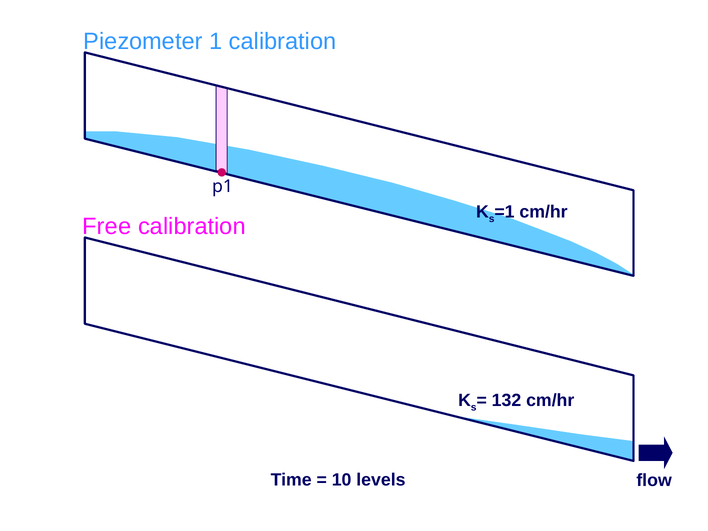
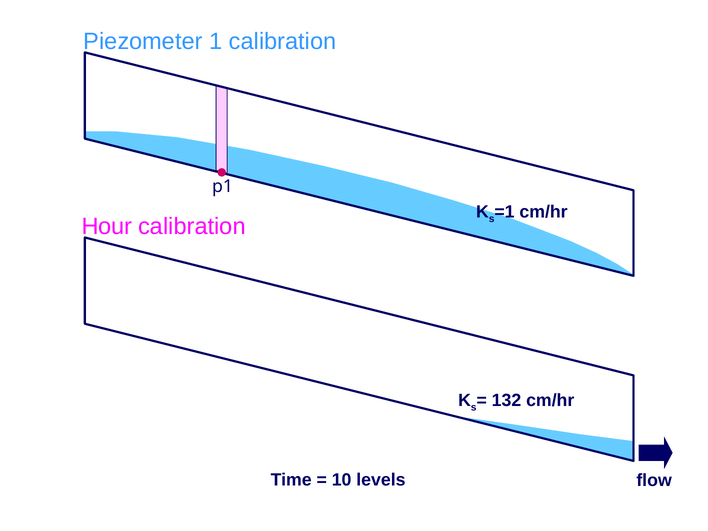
Free: Free -> Hour (107, 227)
